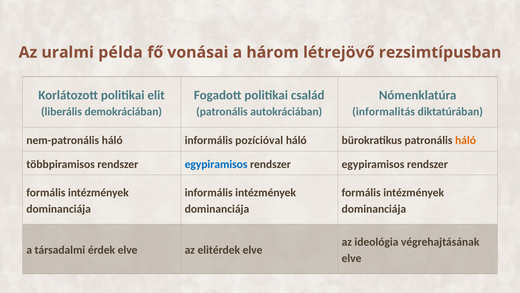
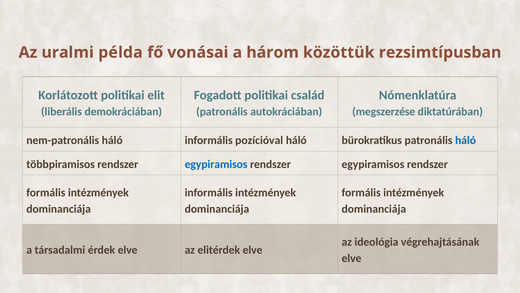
létrejövő: létrejövő -> közöttük (339, 52)
informalitás: informalitás -> megszerzése (384, 111)
háló colour: orange -> blue (466, 140)
